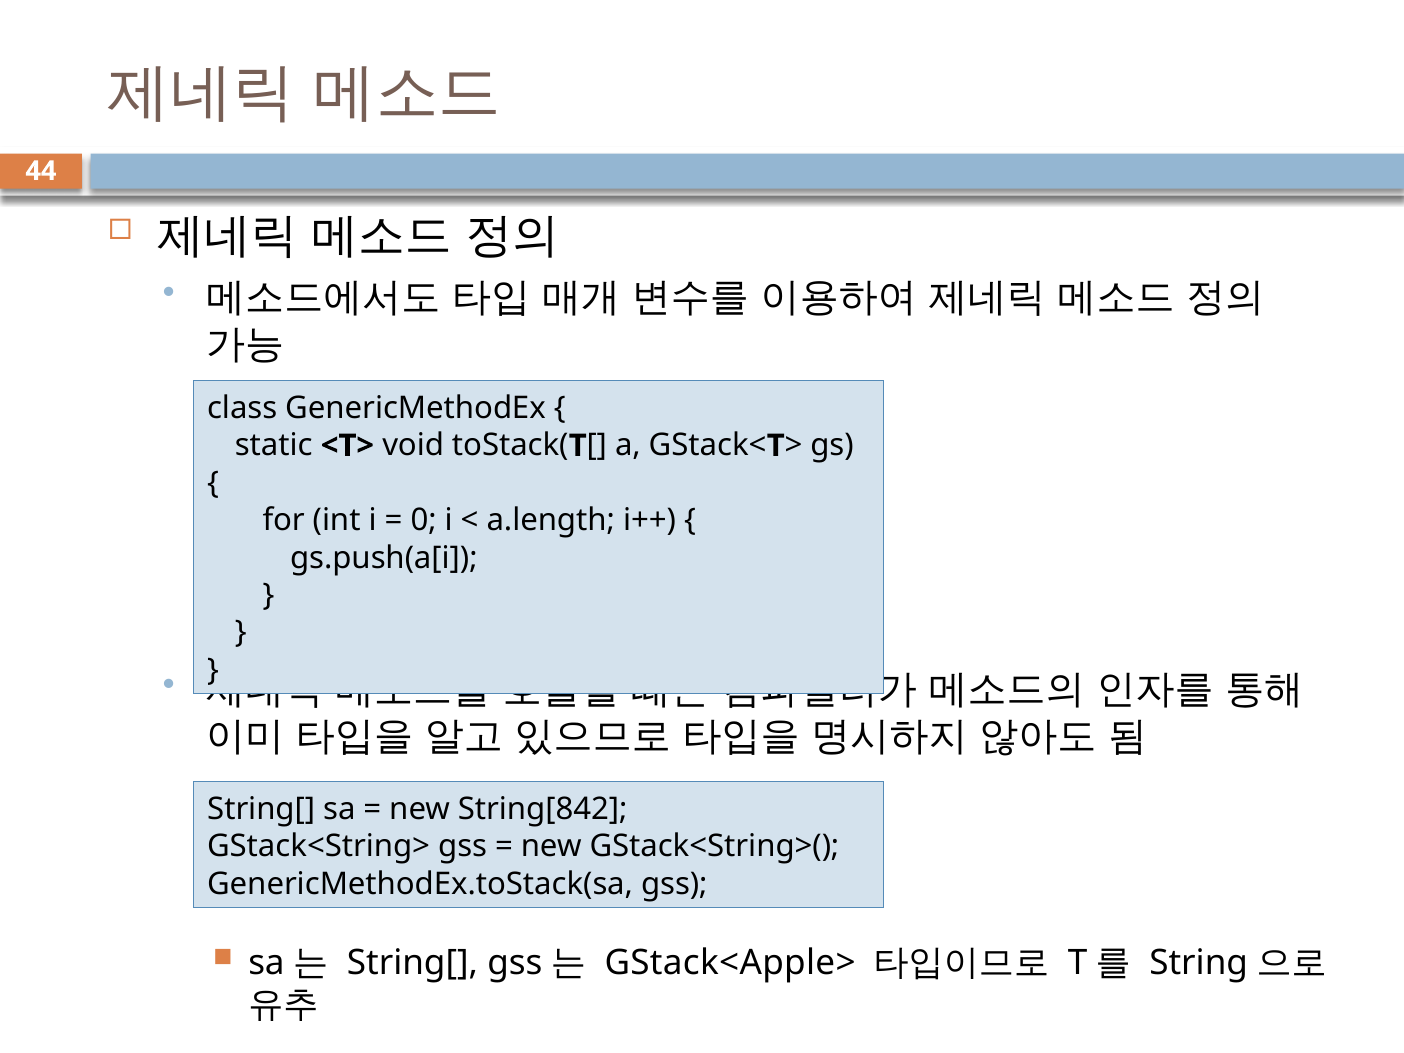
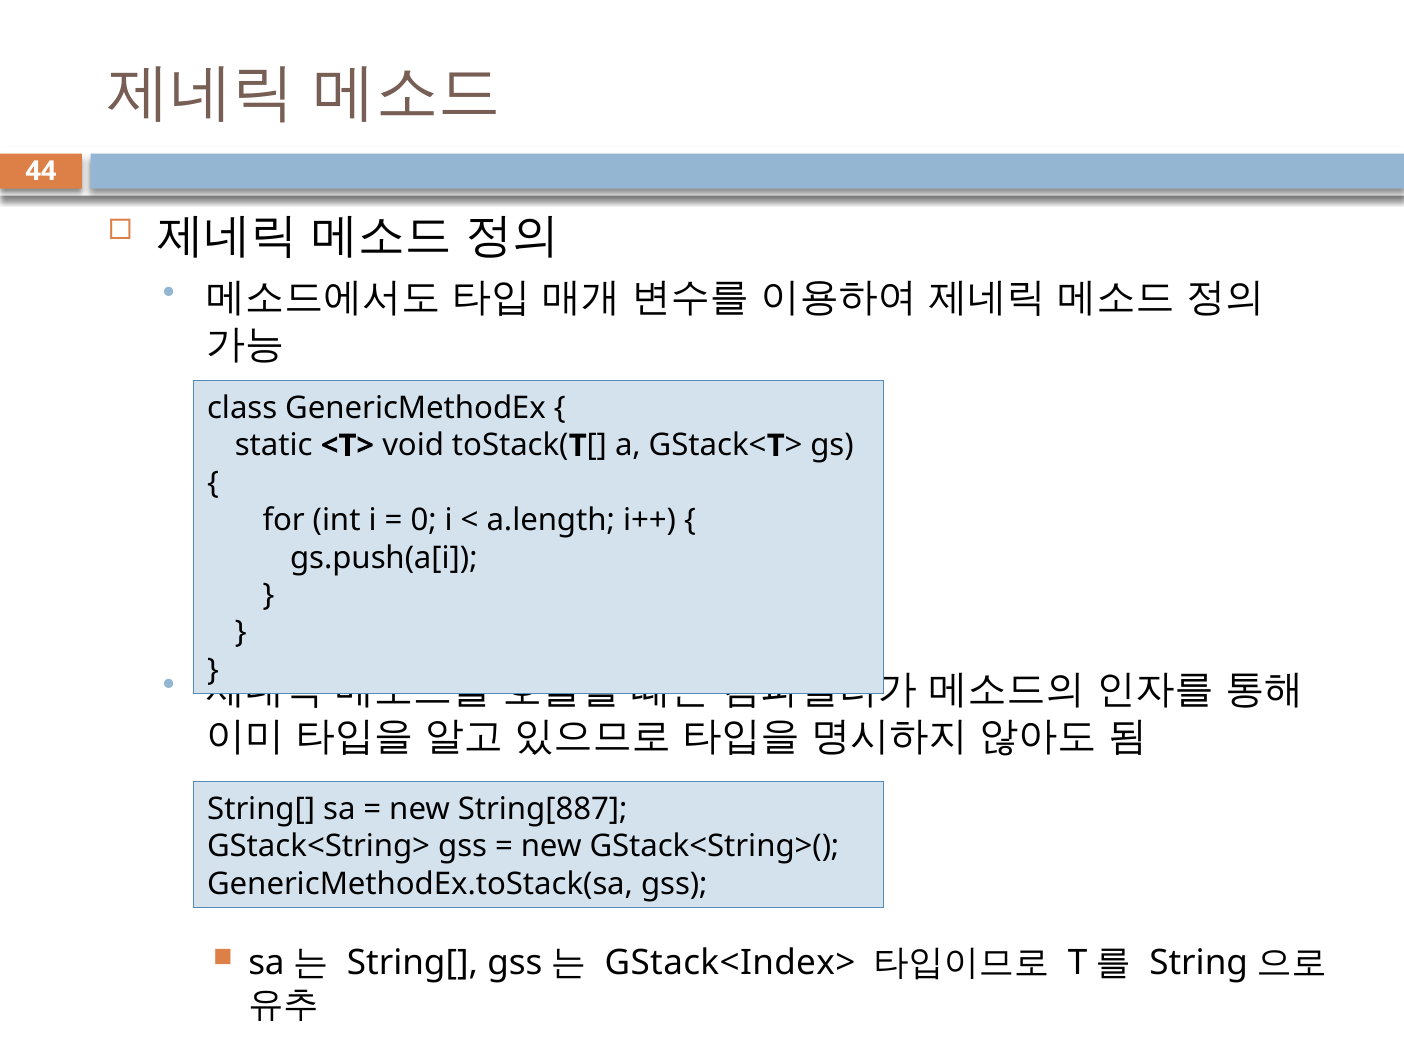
String[842: String[842 -> String[887 (543, 809)
GStack<Apple>: GStack<Apple> -> GStack<Index> (730, 963)
